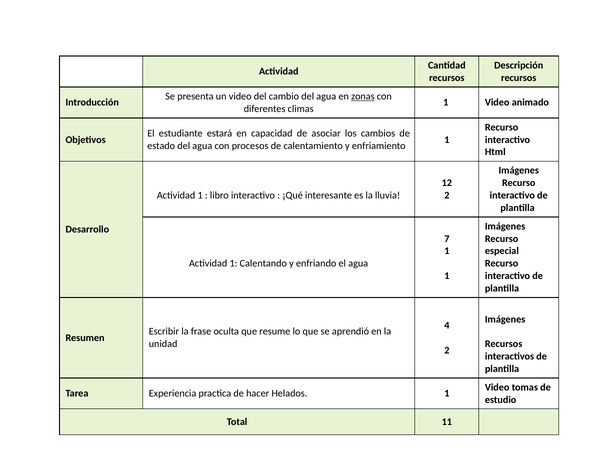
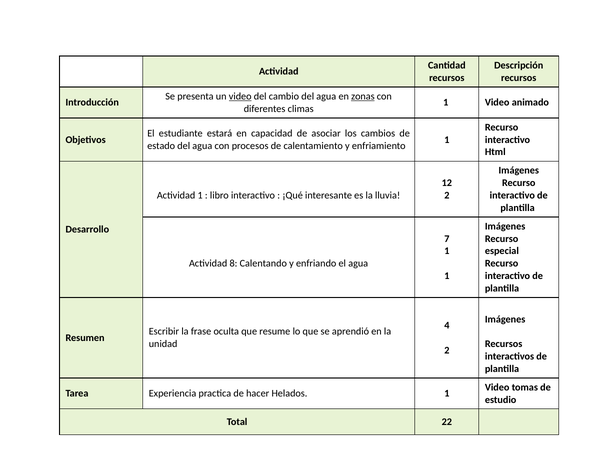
video underline: none -> present (240, 96)
1: 1 -> 8 (234, 264)
11: 11 -> 22 (447, 422)
